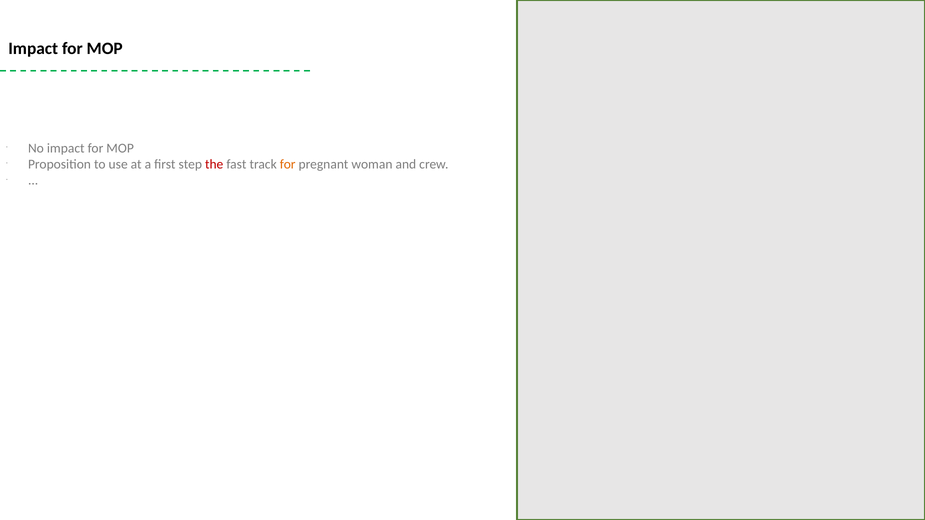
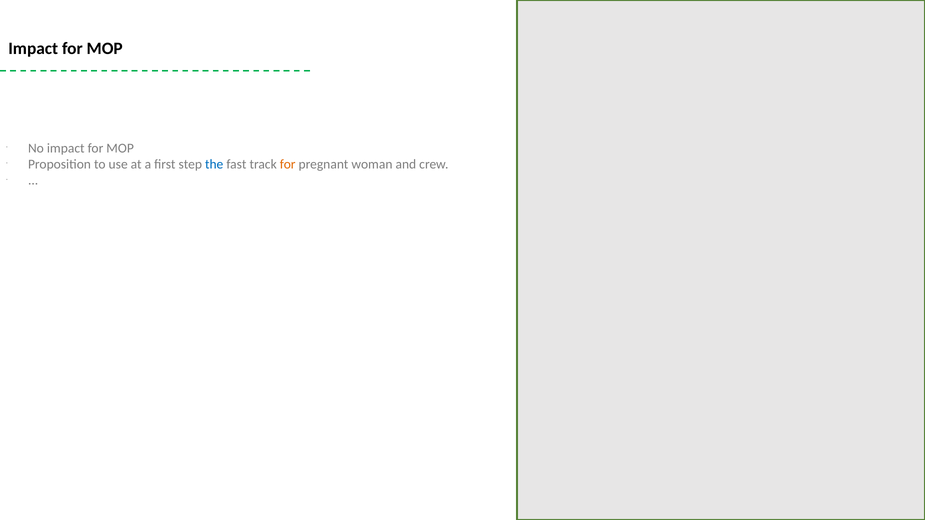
the colour: red -> blue (214, 164)
